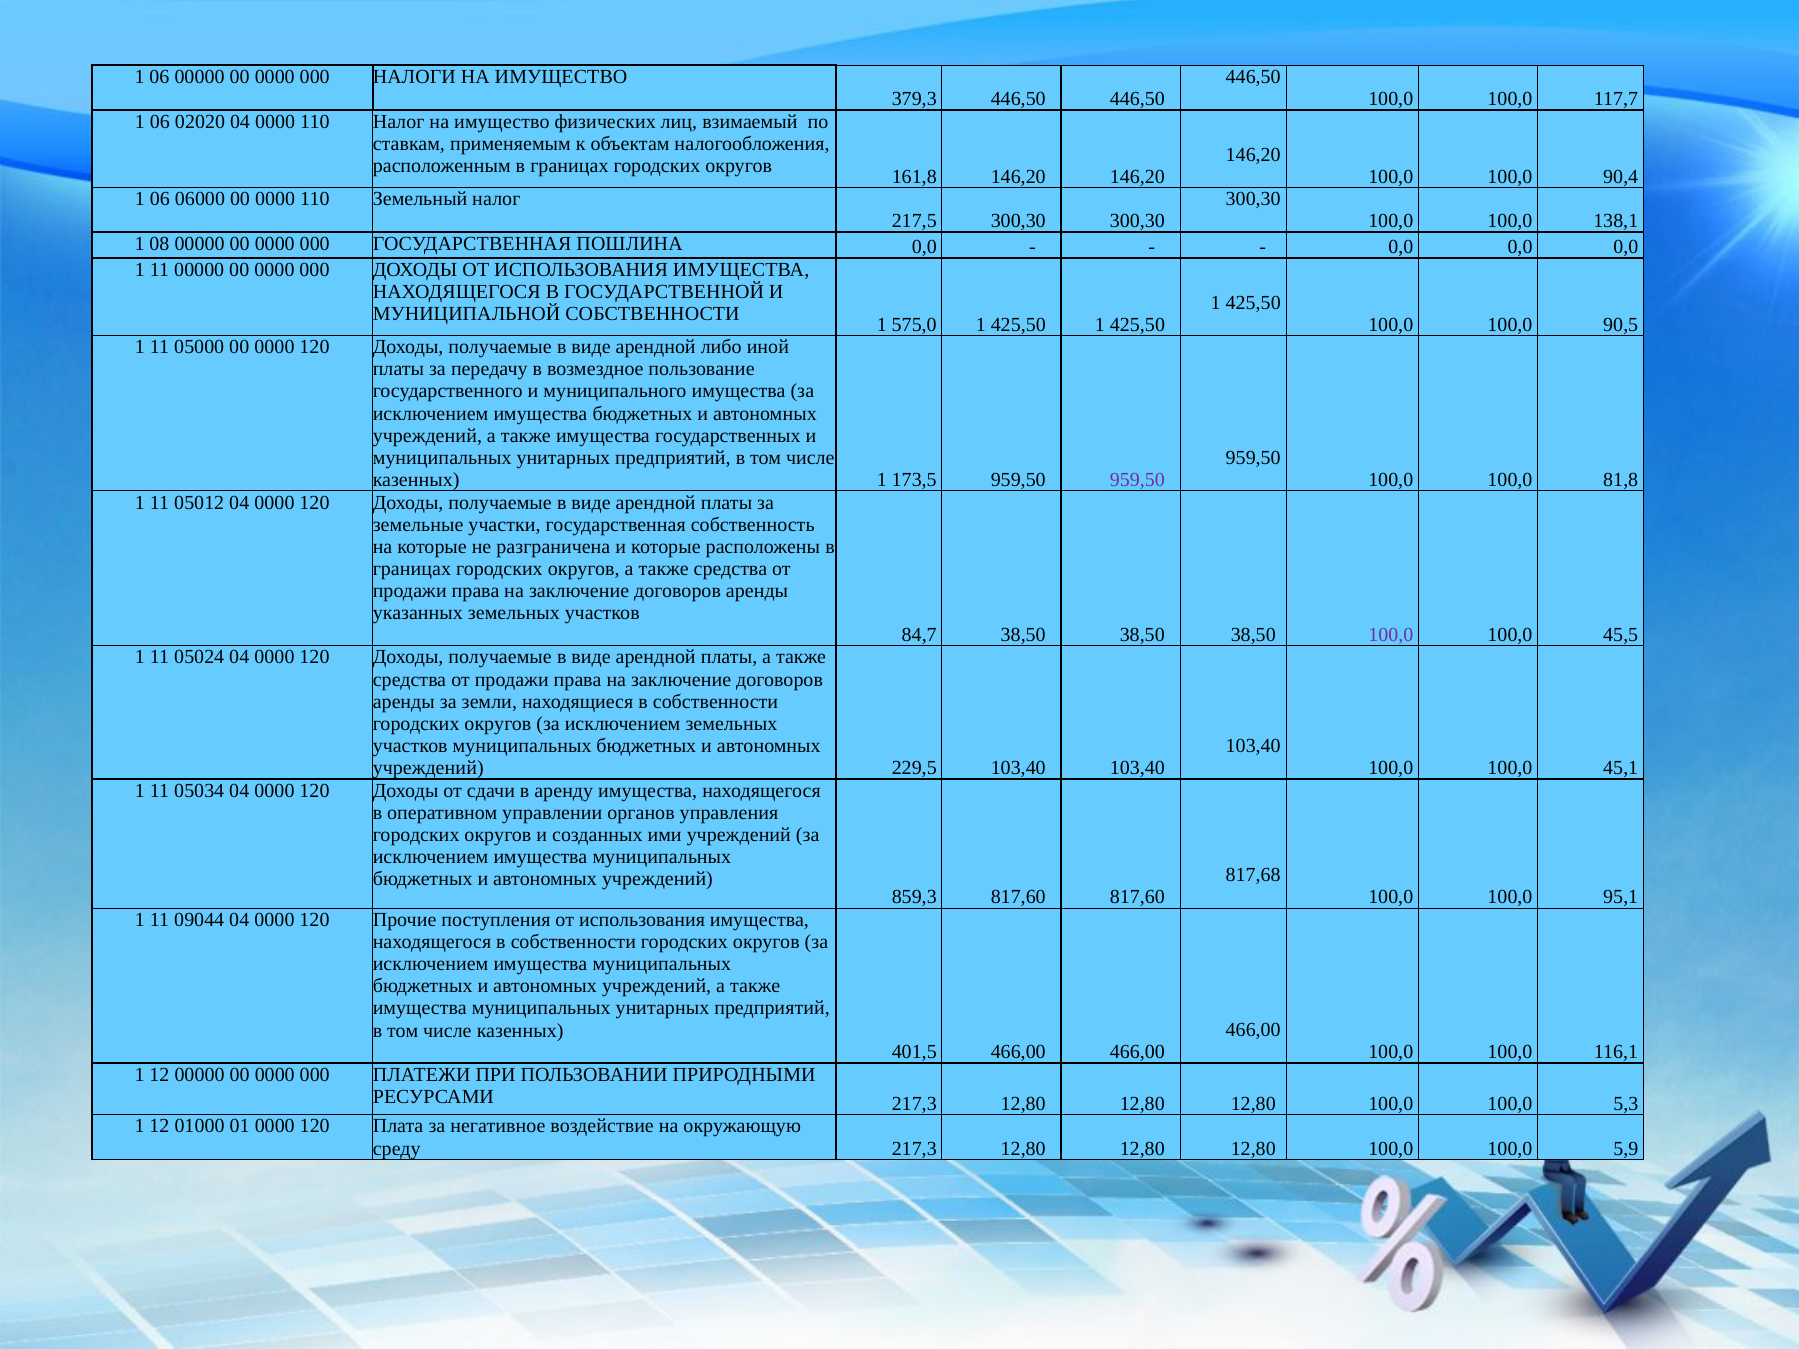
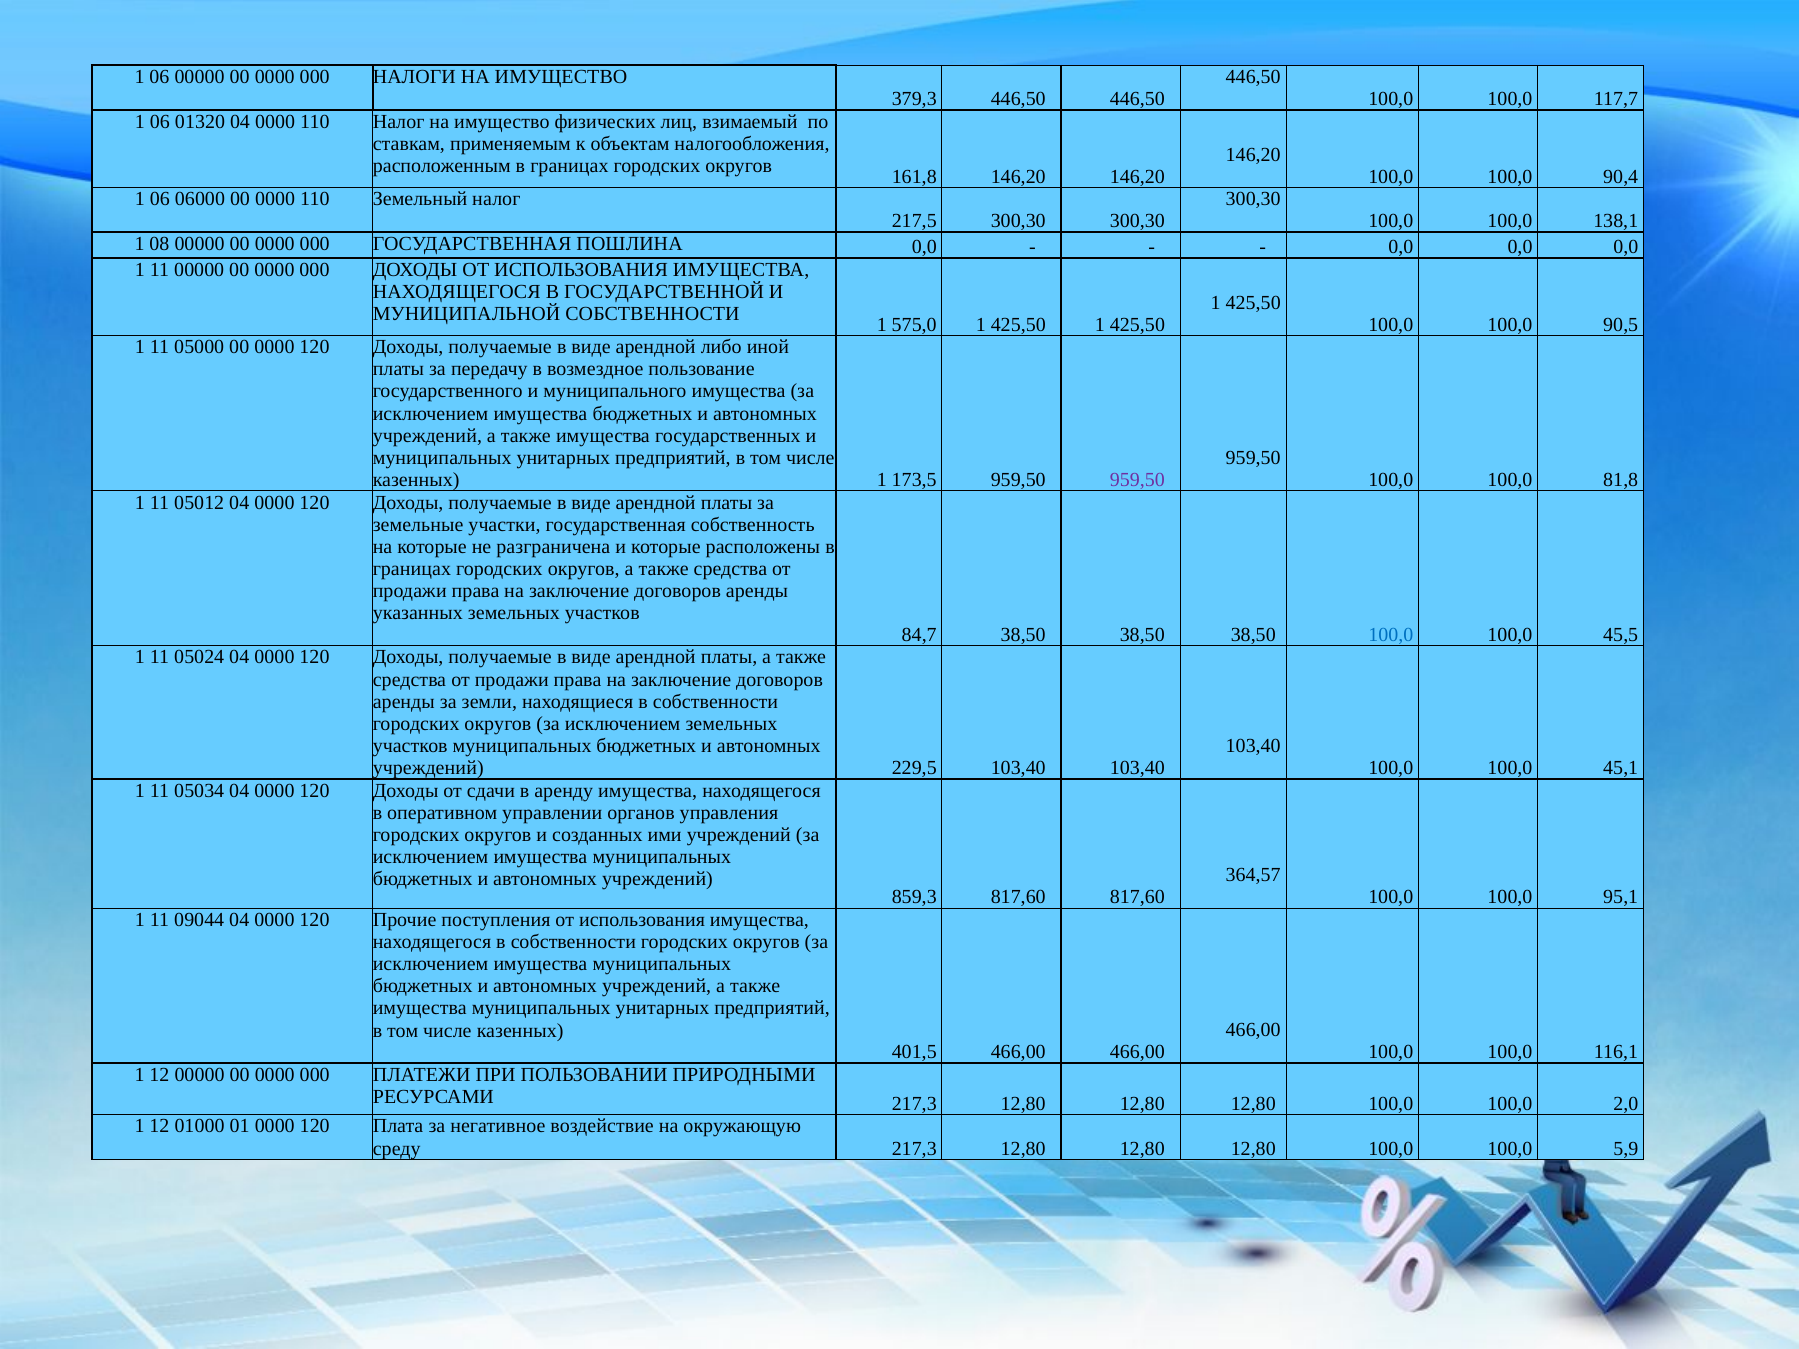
02020: 02020 -> 01320 (200, 122)
100,0 colour: purple -> blue (1391, 635)
817,68: 817,68 -> 364,57 (1253, 875)
5,3: 5,3 -> 2,0 (1626, 1104)
